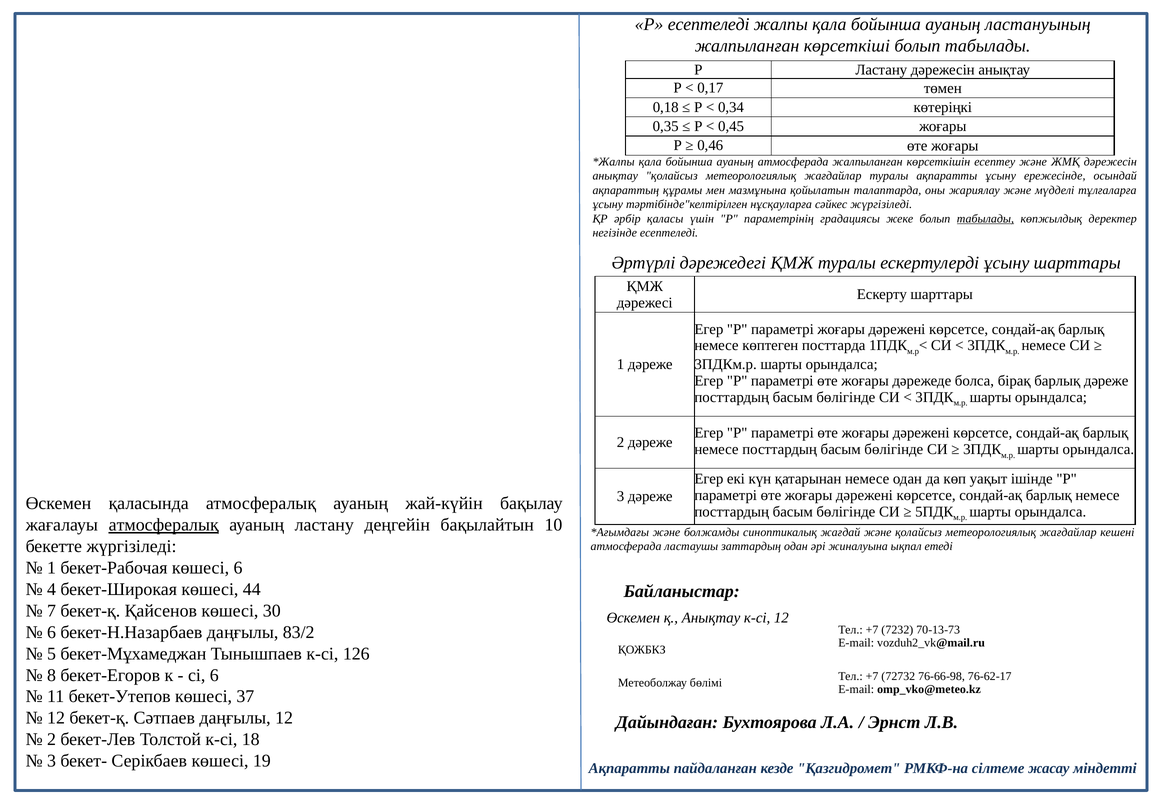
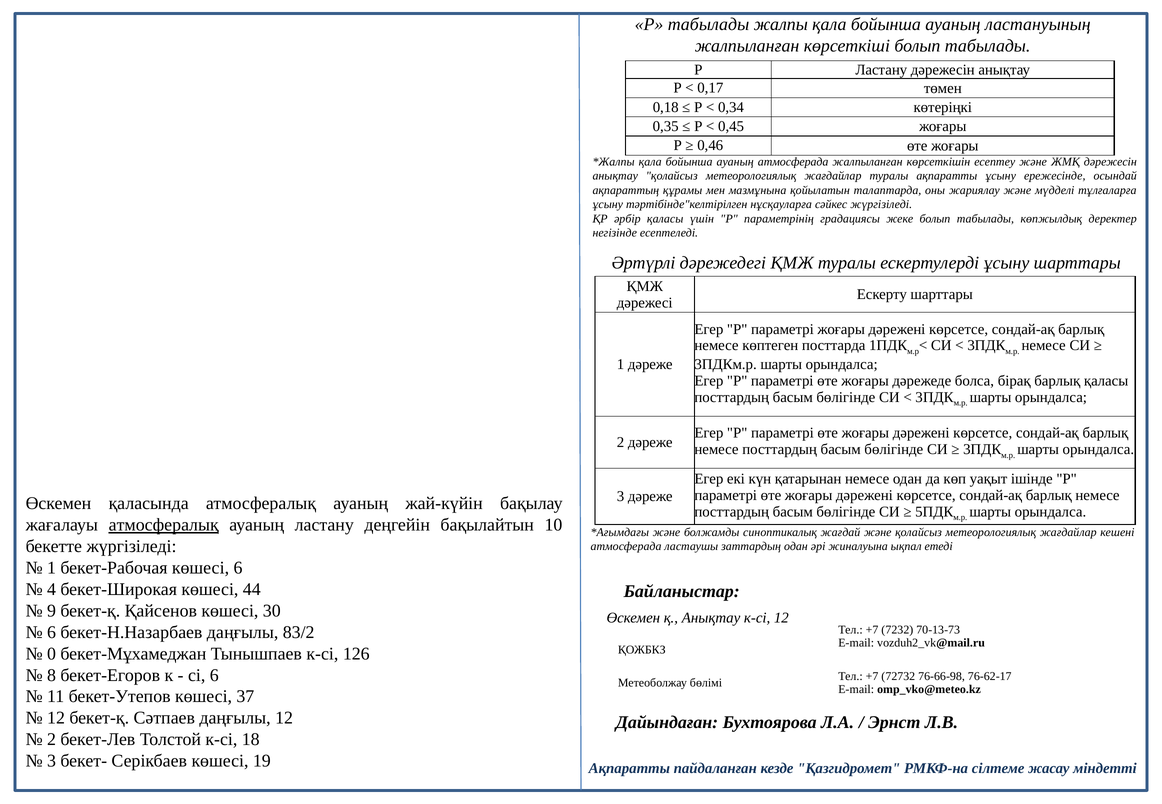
Р есептеледі: есептеледі -> табылады (709, 24)
табылады underline: present -> none (985, 219)
барлық дәреже: дәреже -> қаласы (1106, 381)
7: 7 -> 9 (52, 611)
5: 5 -> 0 (52, 654)
